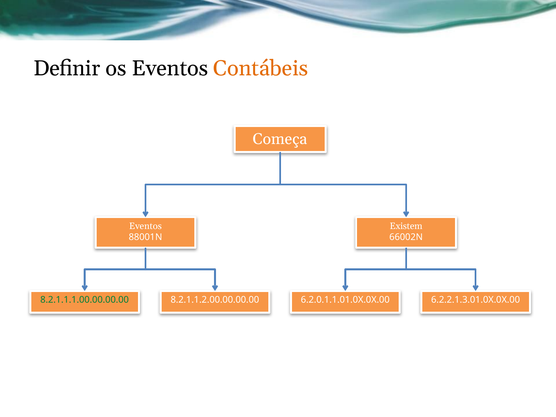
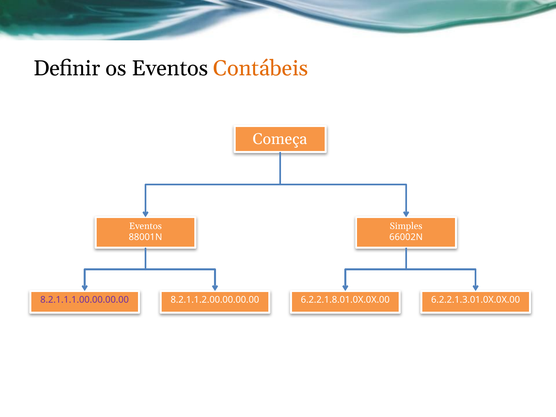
Existem: Existem -> Simples (406, 226)
8.2.1.1.1.00.00.00.00 colour: green -> purple (85, 300)
6.2.0.1.1.01.0X.0X.00: 6.2.0.1.1.01.0X.0X.00 -> 6.2.2.1.8.01.0X.0X.00 (345, 300)
